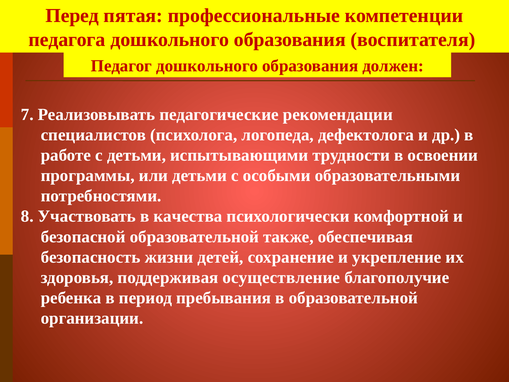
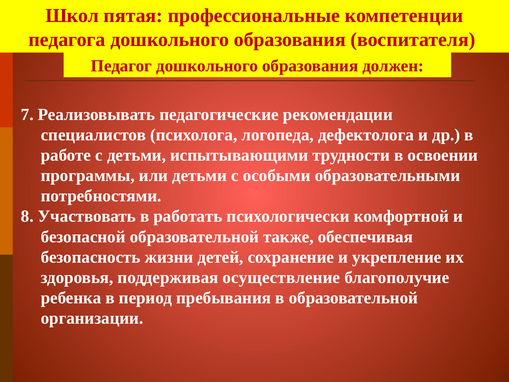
Перед: Перед -> Школ (72, 16)
качества: качества -> работать (188, 216)
